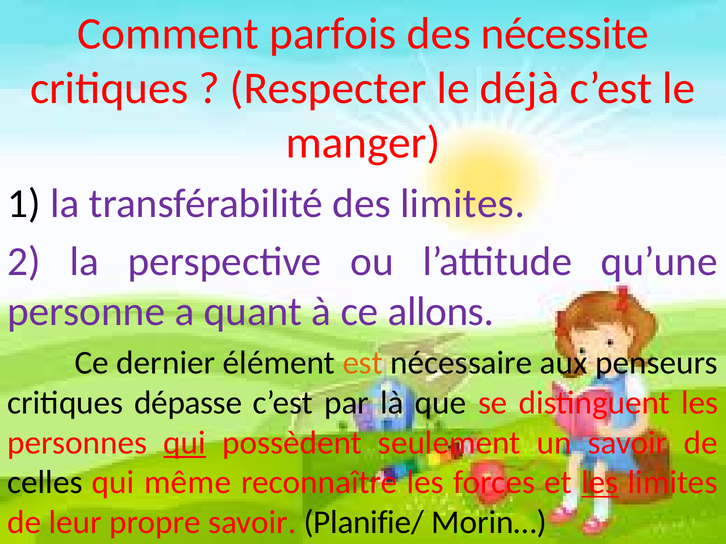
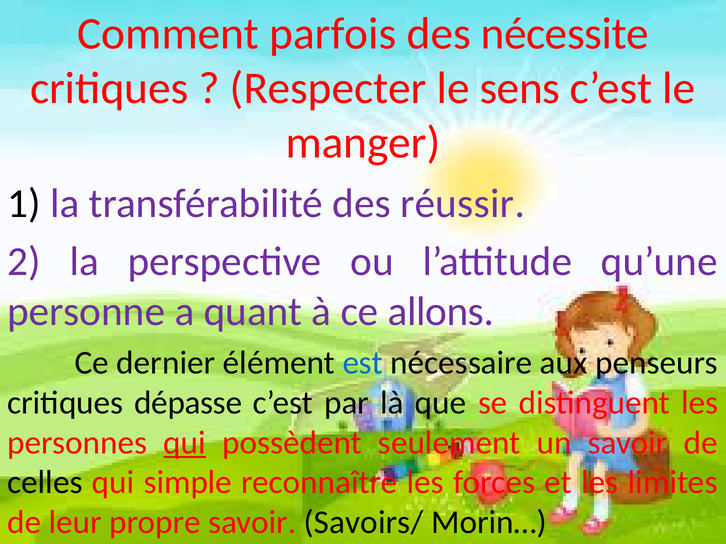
déjà: déjà -> sens (520, 89)
des limites: limites -> réussir (463, 204)
est colour: orange -> blue (363, 363)
même: même -> simple (188, 483)
les underline: present -> none (600, 483)
Planifie/: Planifie/ -> Savoirs/ (364, 523)
